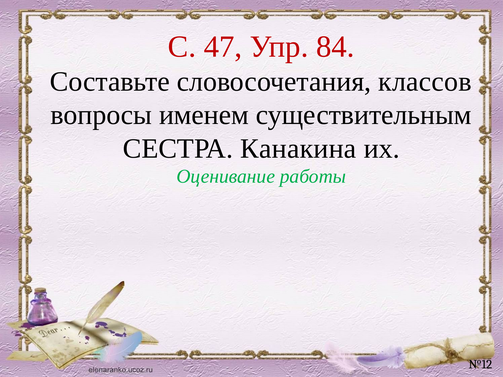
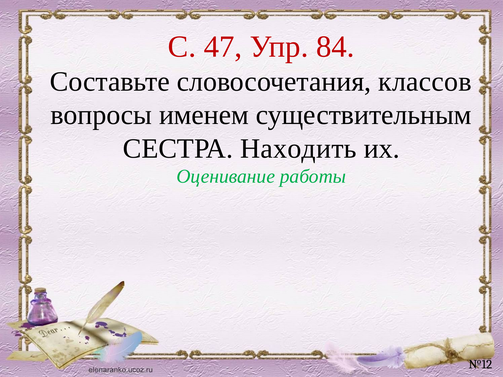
Канакина: Канакина -> Находить (298, 149)
